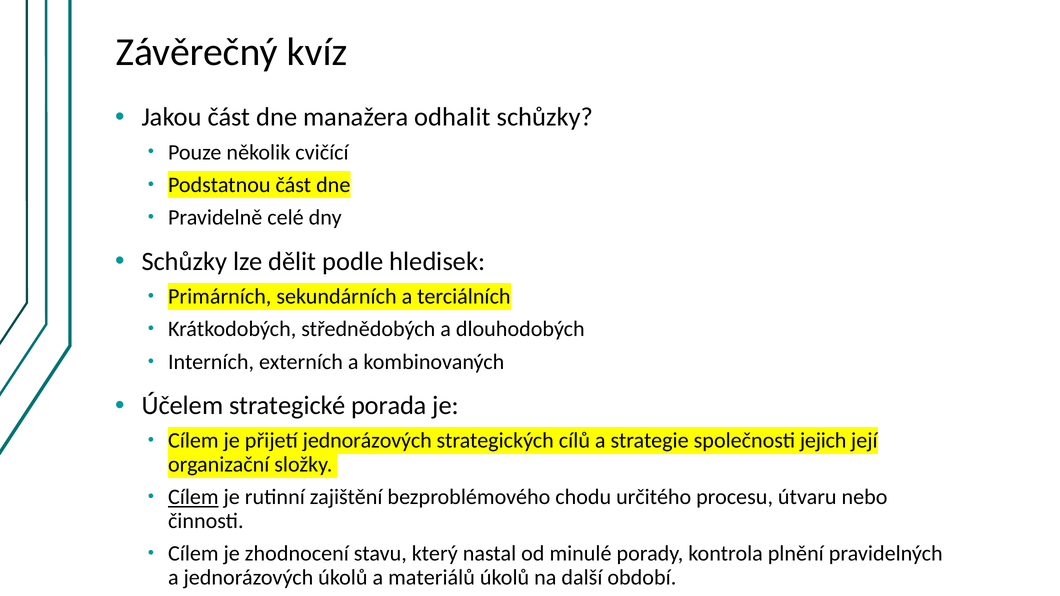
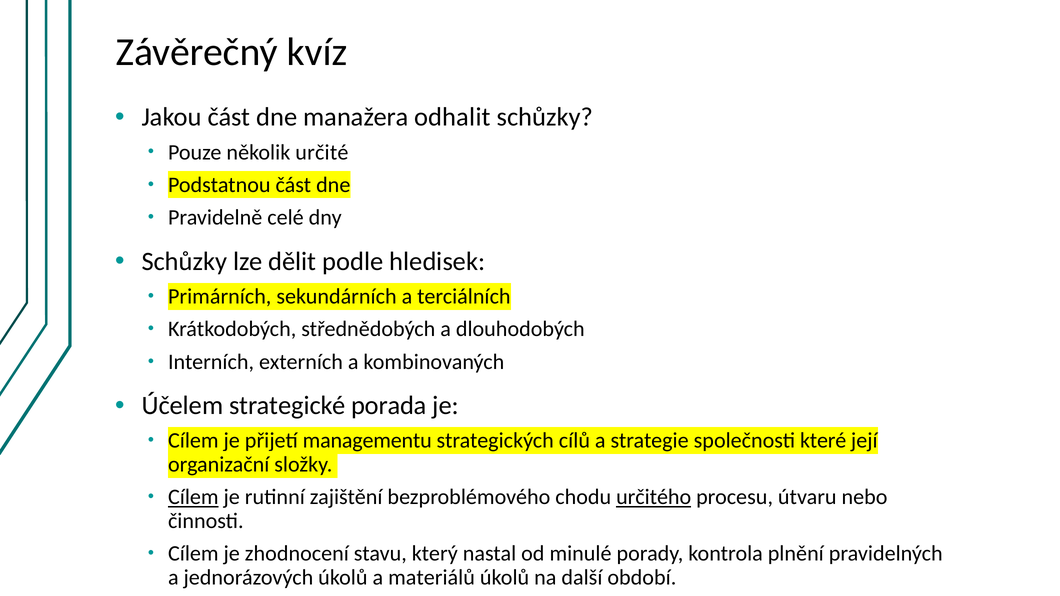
cvičící: cvičící -> určité (322, 152)
jednorázových: jednorázových -> managementu (367, 441)
jejich: jejich -> které (823, 441)
určitého underline: none -> present (654, 498)
